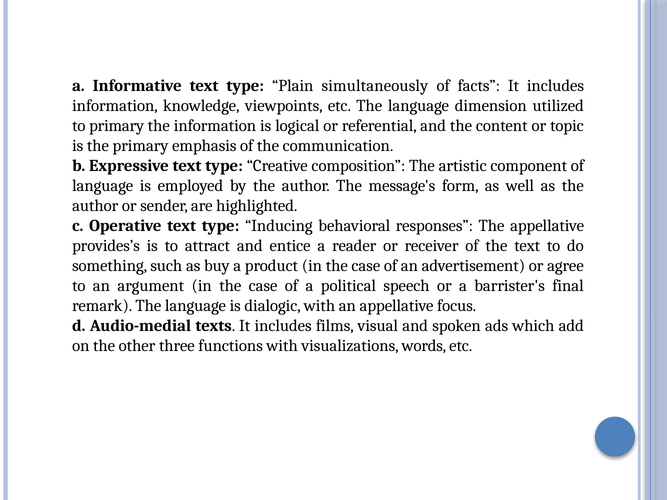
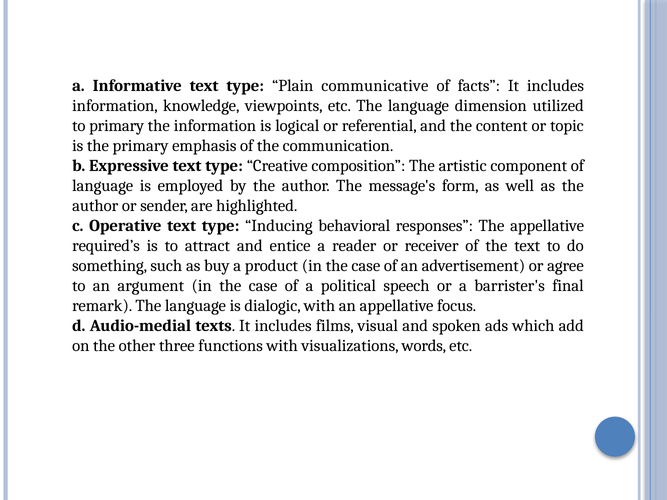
simultaneously: simultaneously -> communicative (375, 86)
provides’s: provides’s -> required’s (106, 246)
